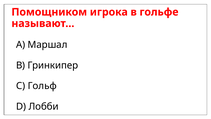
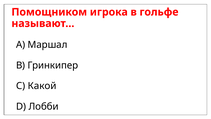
Гольф: Гольф -> Какой (42, 86)
